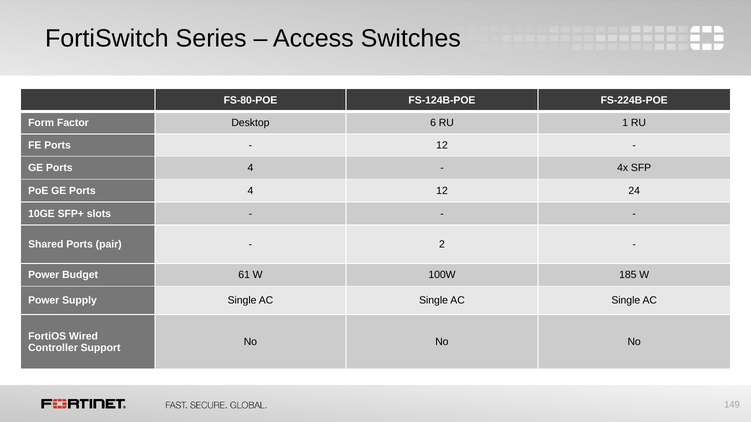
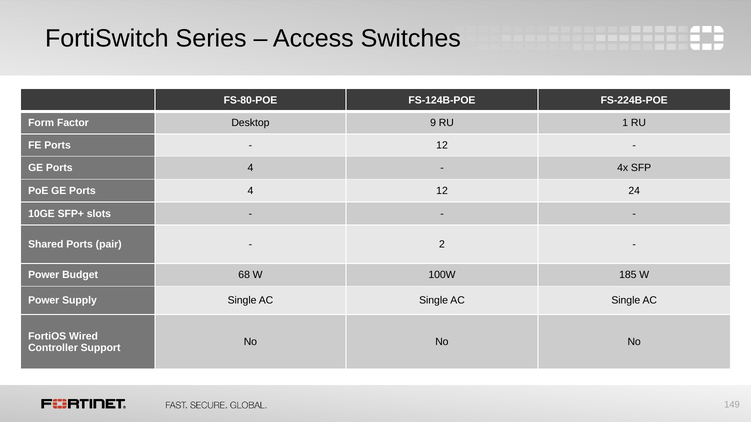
6: 6 -> 9 (433, 123)
61: 61 -> 68 (244, 275)
